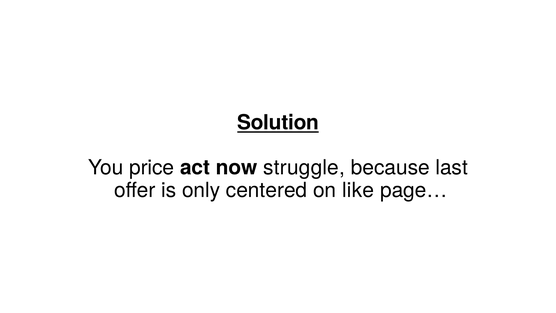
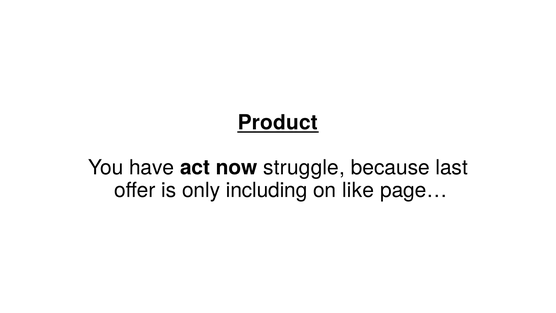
Solution: Solution -> Product (278, 122)
price: price -> have (152, 167)
centered: centered -> including (267, 190)
